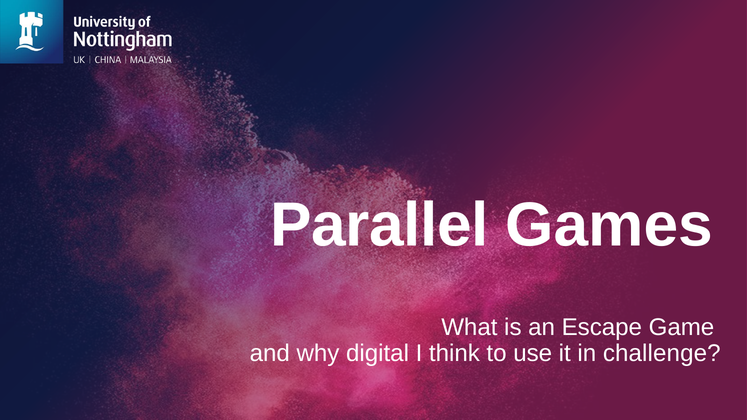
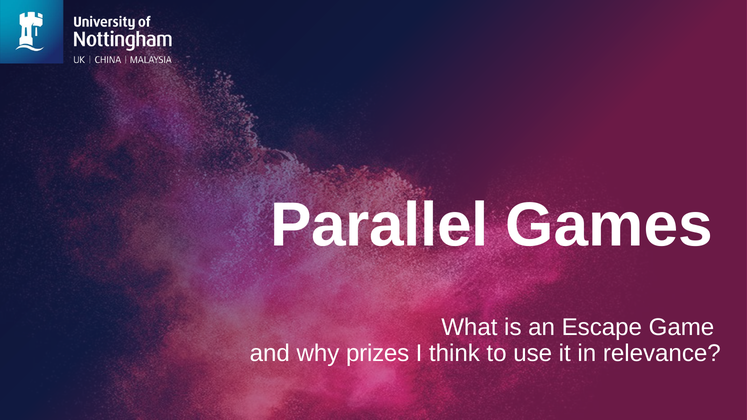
digital: digital -> prizes (378, 354)
challenge: challenge -> relevance (662, 354)
